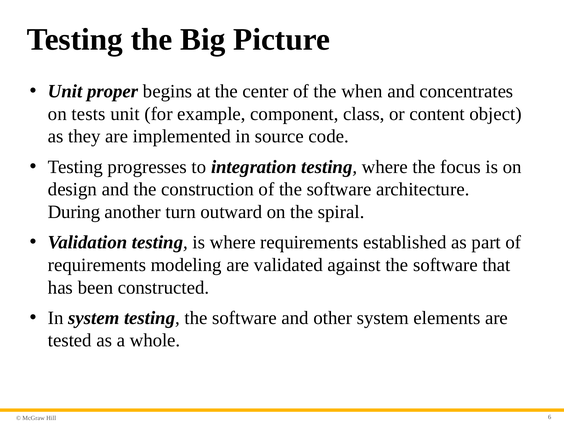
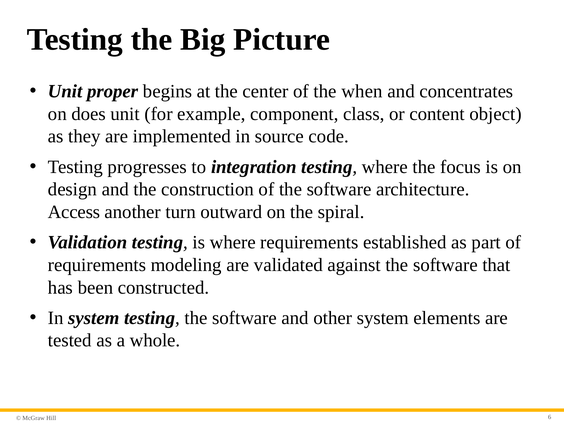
tests: tests -> does (89, 114)
During: During -> Access (74, 212)
